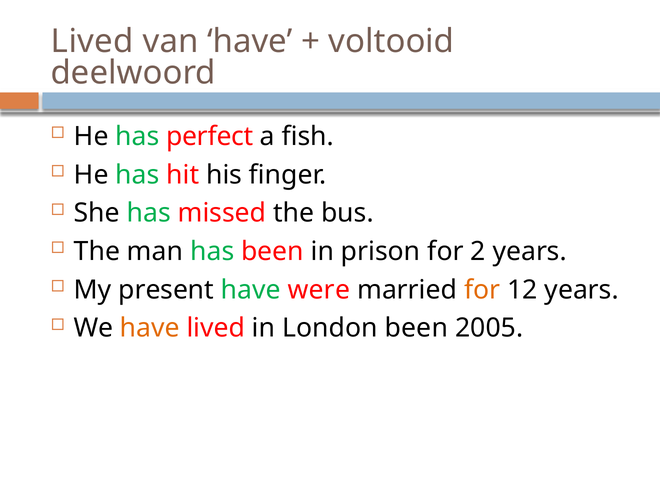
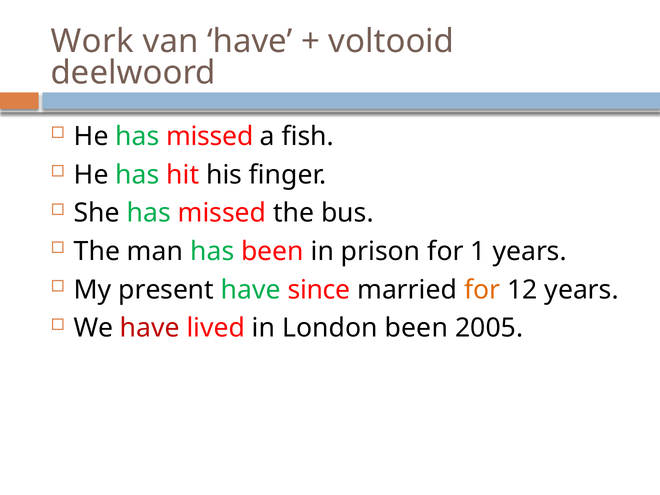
Lived: Lived -> Work (92, 41)
He has perfect: perfect -> missed (210, 137)
2: 2 -> 1 (478, 252)
were: were -> since (319, 290)
have colour: orange -> red (150, 328)
